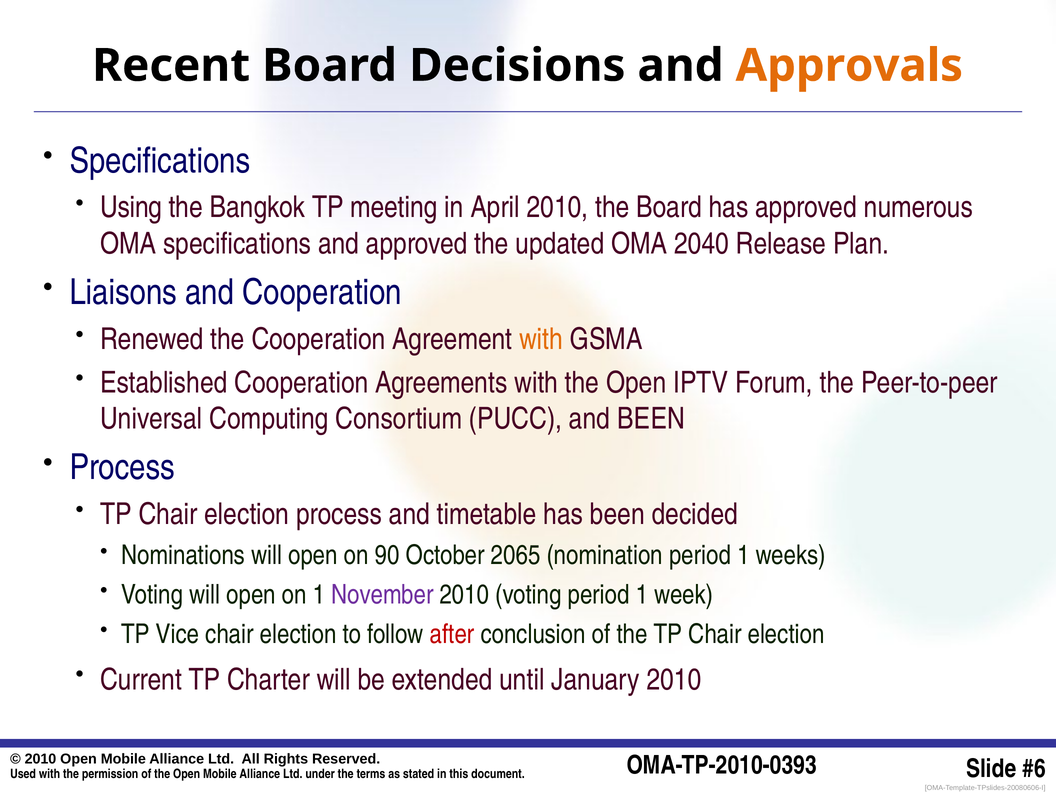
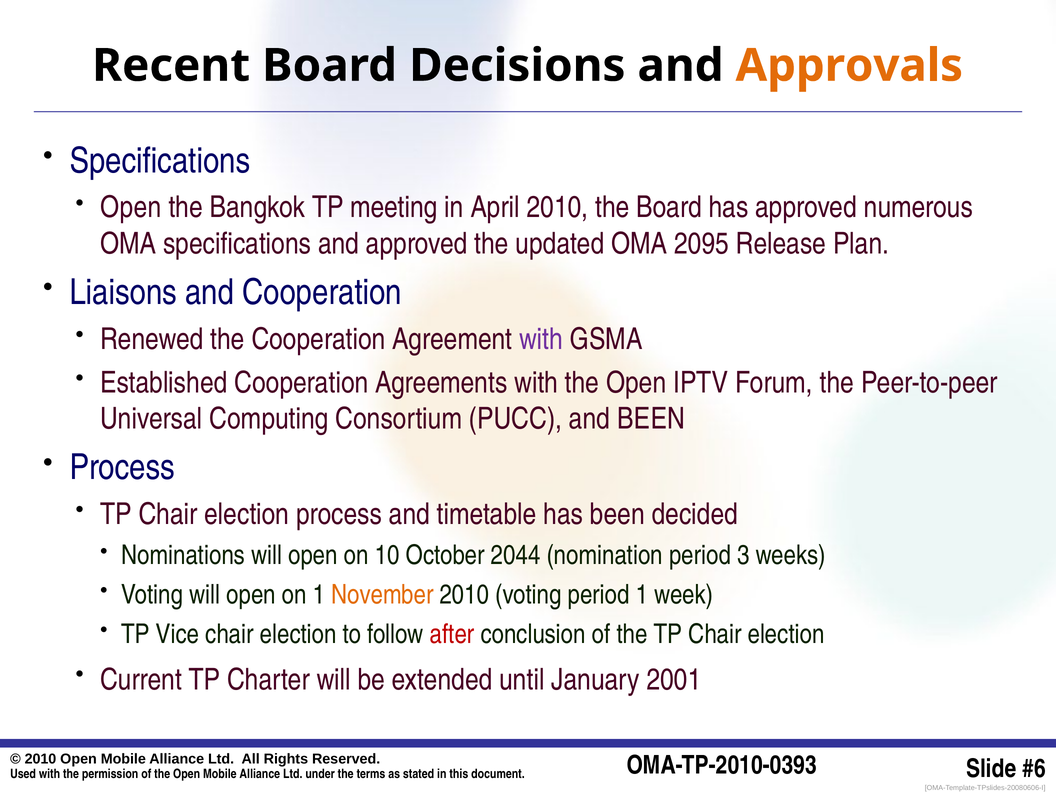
Using: Using -> Open (131, 208)
2040: 2040 -> 2095 (702, 244)
with colour: orange -> purple (541, 339)
90: 90 -> 10 (387, 555)
2065: 2065 -> 2044 (516, 555)
nomination period 1: 1 -> 3 (743, 555)
November colour: purple -> orange (382, 595)
January 2010: 2010 -> 2001 (674, 680)
